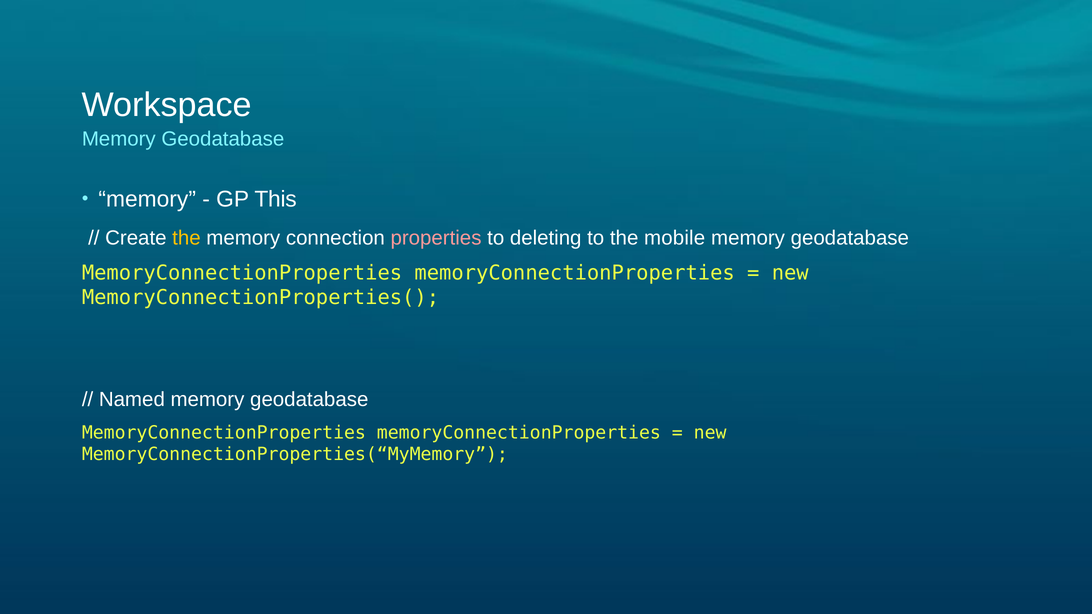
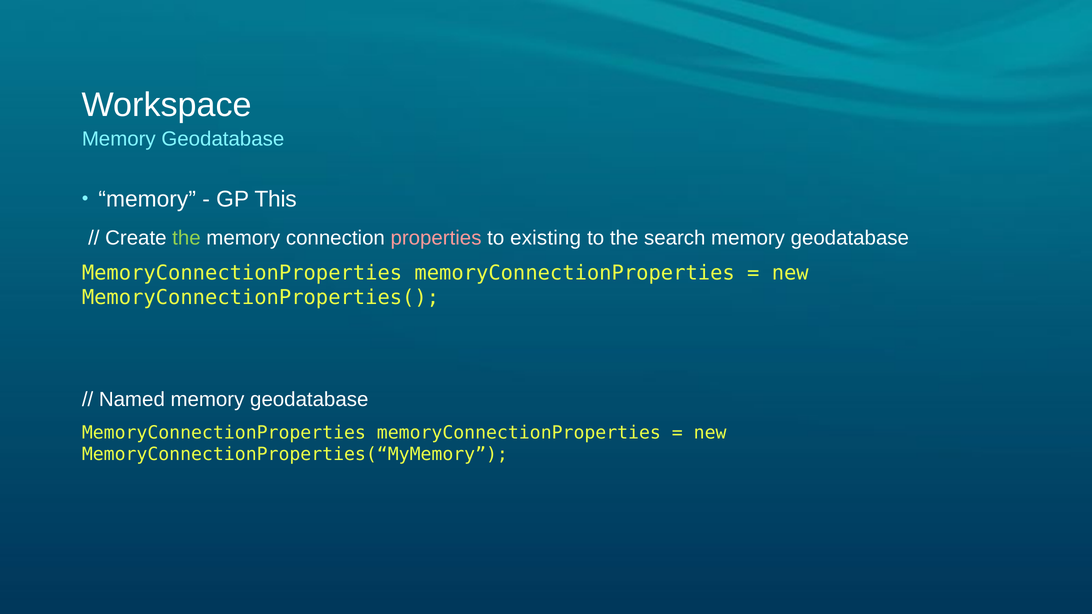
the colour: yellow -> light green (186, 238)
deleting: deleting -> existing (546, 238)
mobile: mobile -> search (675, 238)
